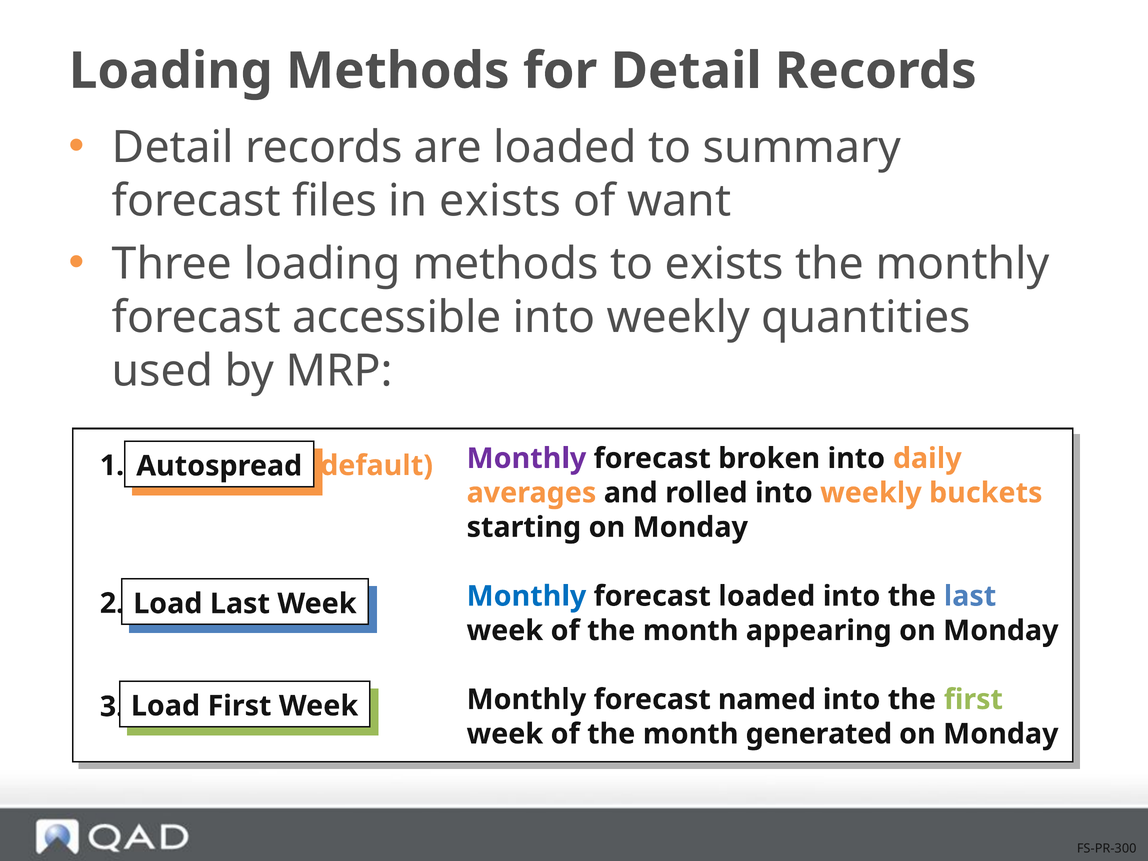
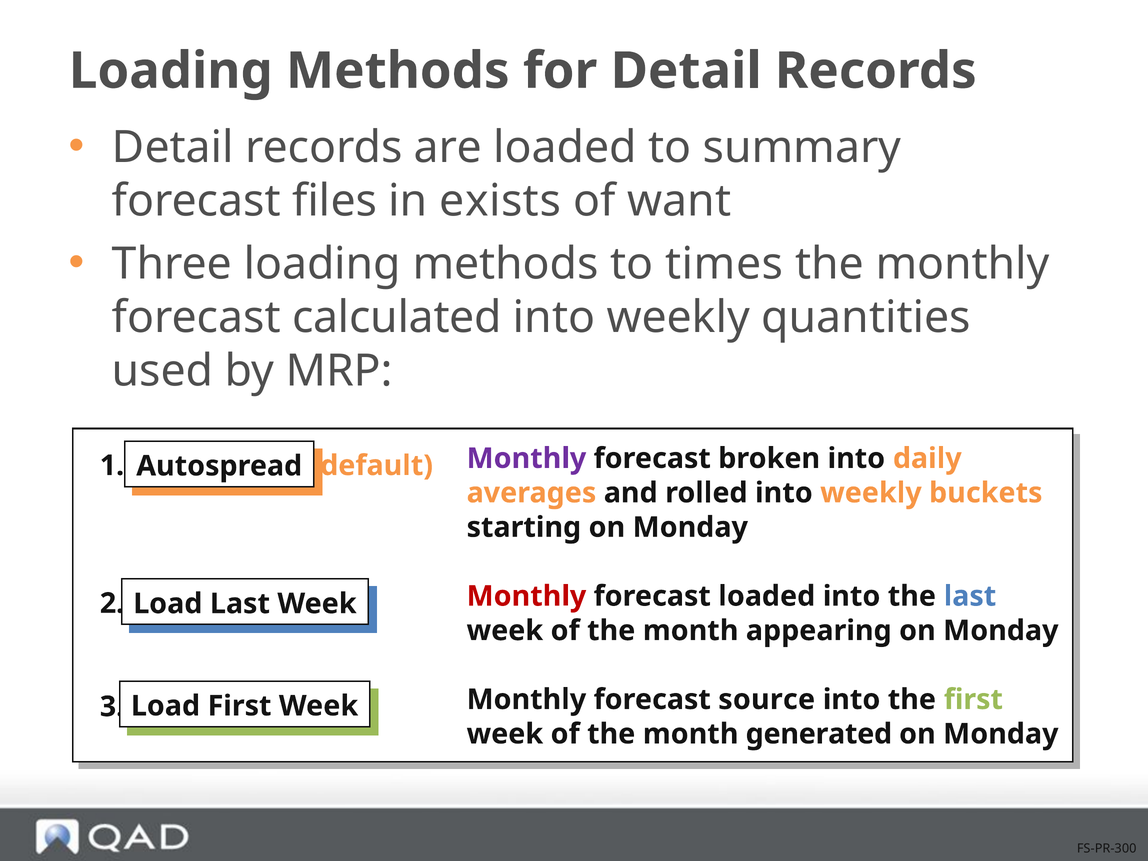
to exists: exists -> times (724, 264)
accessible: accessible -> calculated (397, 317)
Monthly colour: blue -> red (526, 596)
named: named -> source (767, 700)
